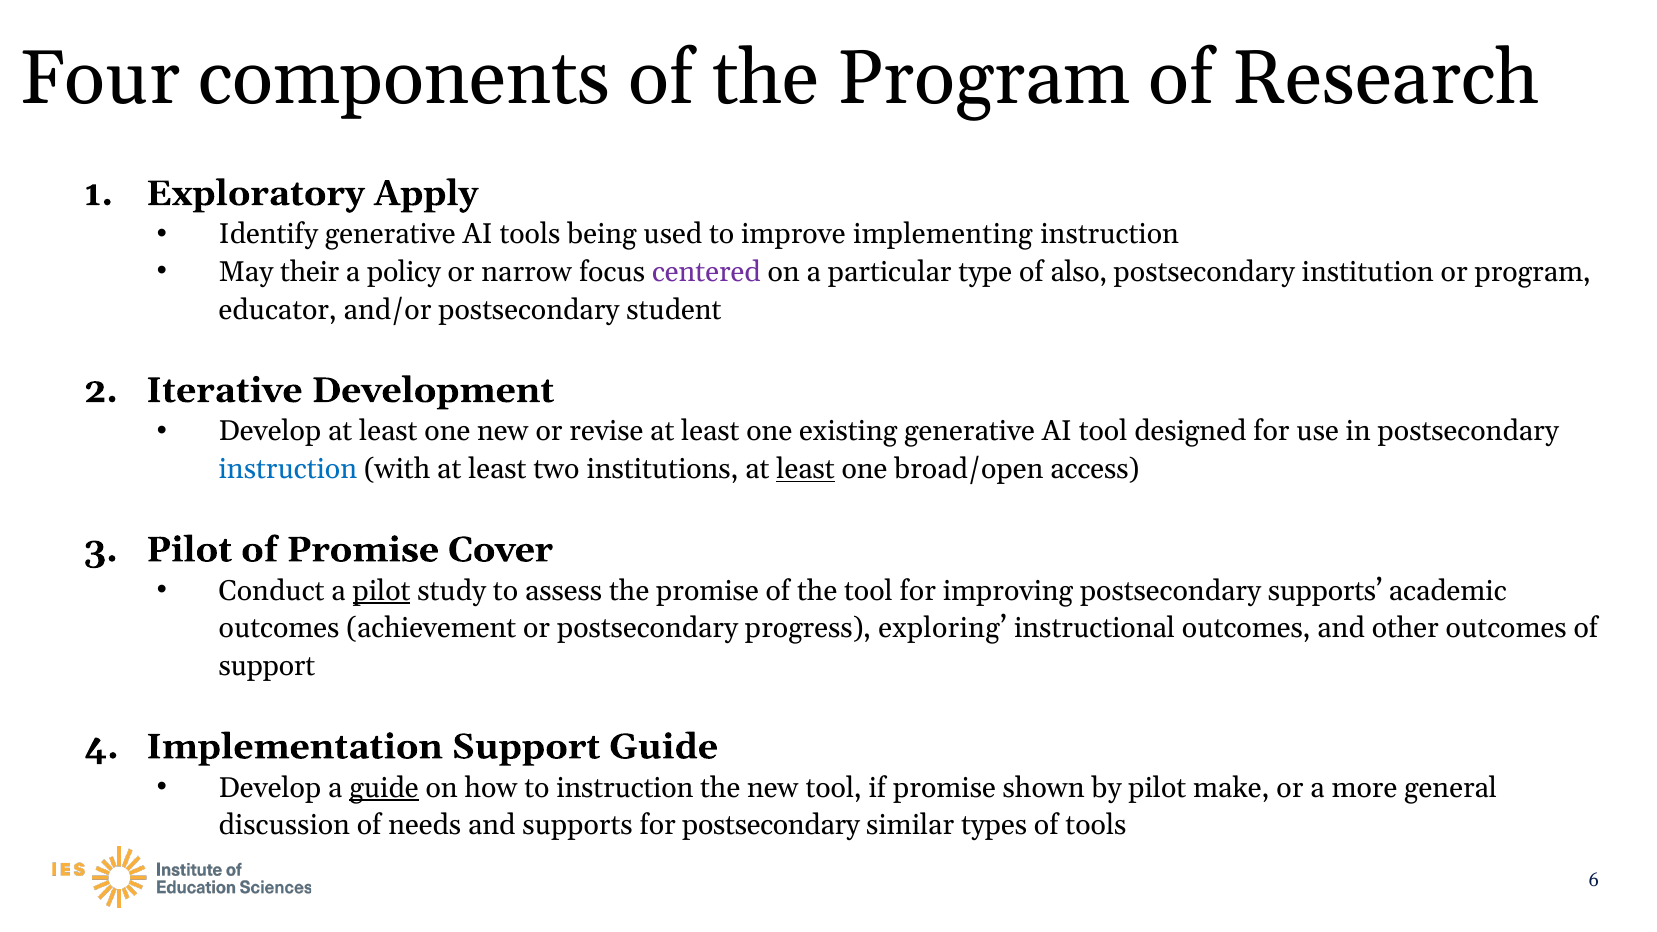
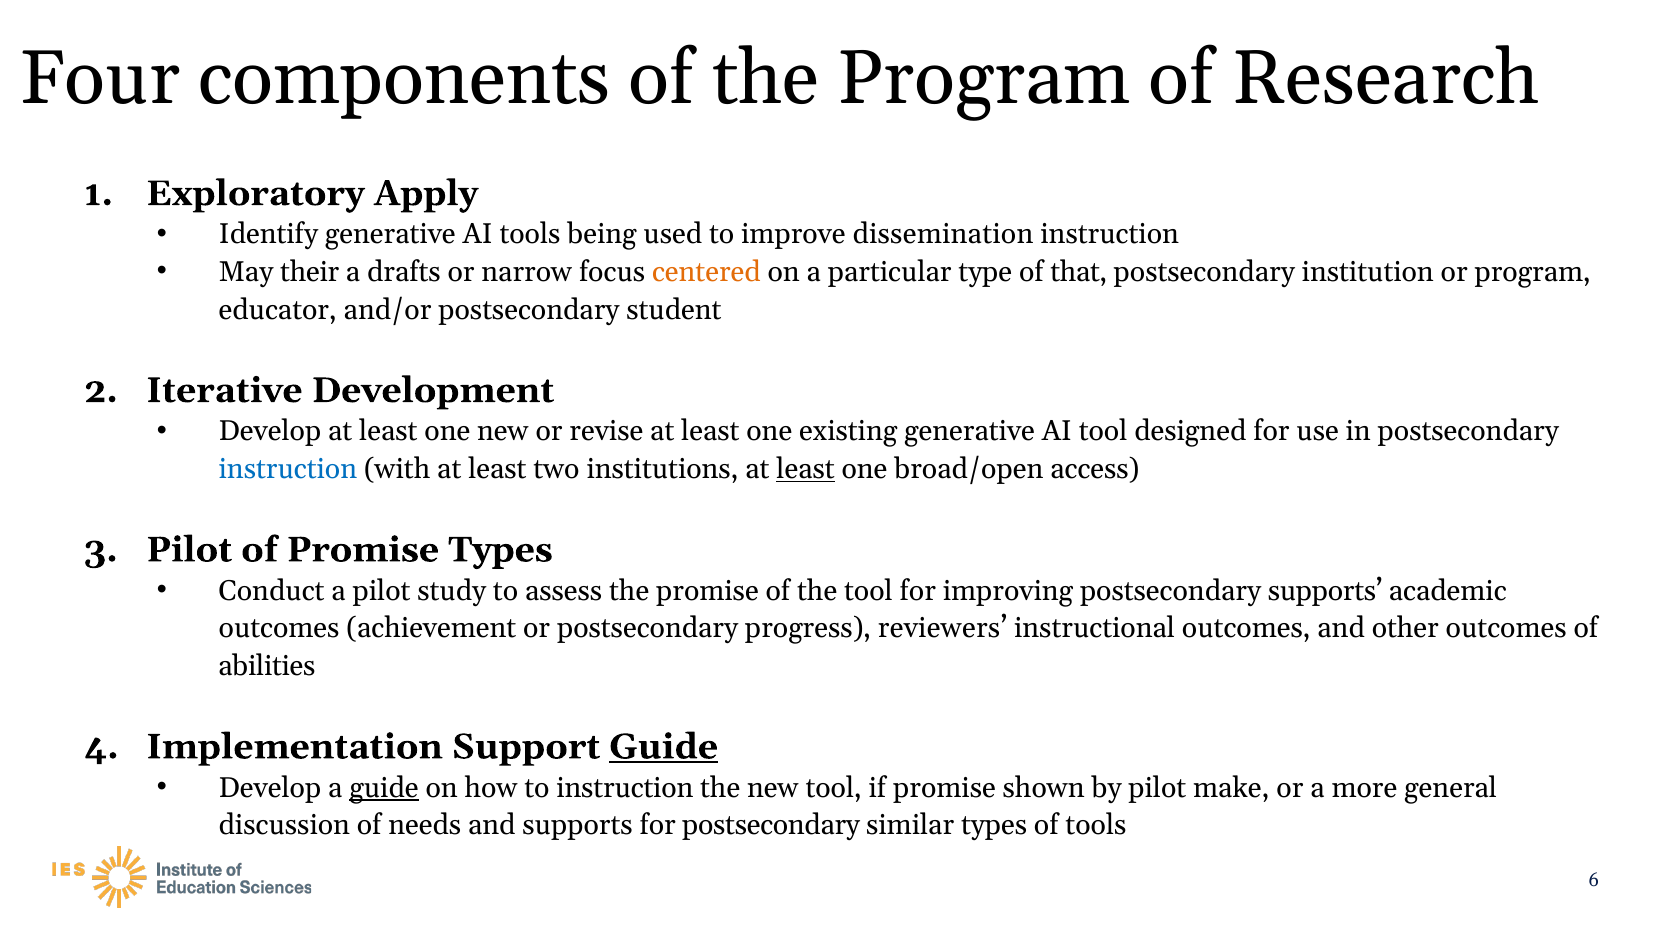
implementing: implementing -> dissemination (943, 235)
policy: policy -> drafts (404, 272)
centered colour: purple -> orange (706, 272)
also: also -> that (1079, 272)
Promise Cover: Cover -> Types (500, 550)
pilot underline: present -> none (382, 591)
exploring: exploring -> reviewers (942, 628)
support: support -> abilities (267, 666)
Guide underline: none -> present (664, 747)
